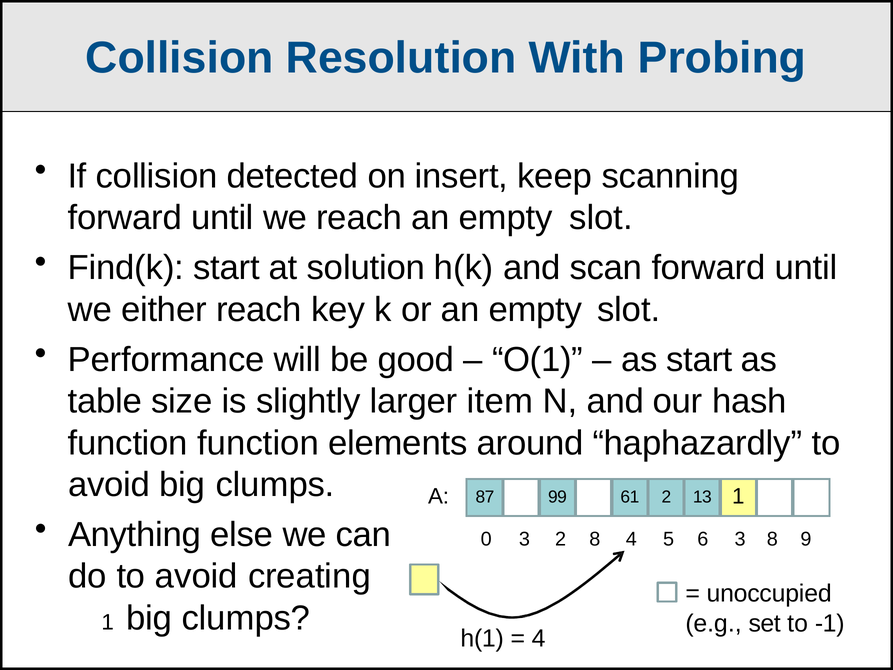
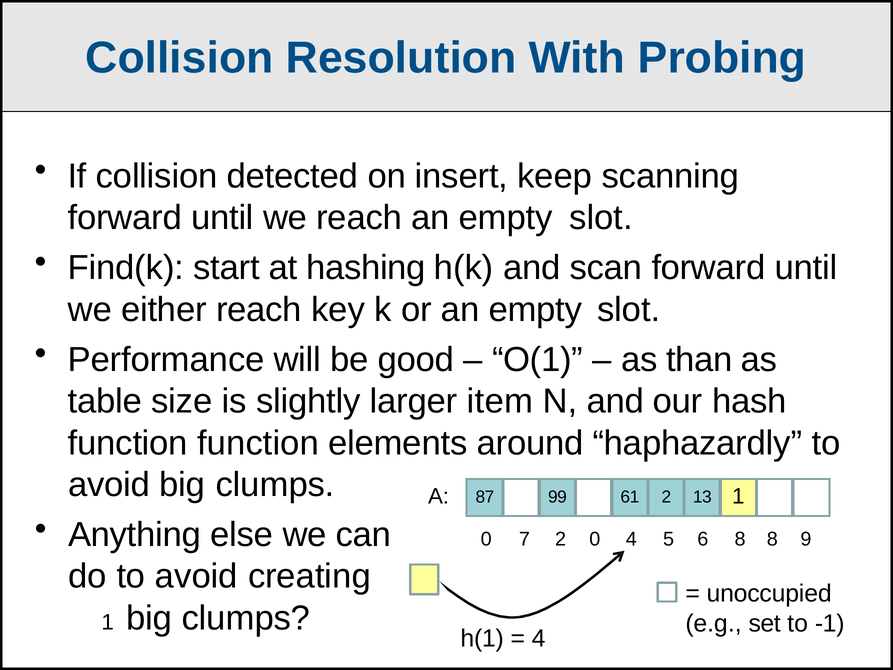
solution: solution -> hashing (366, 268)
as start: start -> than (699, 360)
0 3: 3 -> 7 (524, 539)
2 8: 8 -> 0 (595, 539)
6 3: 3 -> 8 (740, 539)
